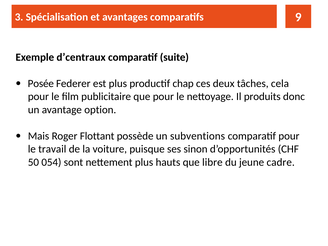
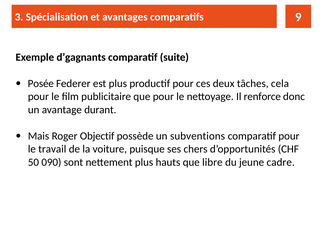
d’centraux: d’centraux -> d’gagnants (81, 57)
productif chap: chap -> pour (183, 83)
produits: produits -> renforce (262, 97)
option: option -> durant (100, 110)
Flottant: Flottant -> Objectif (97, 136)
sinon: sinon -> chers (196, 149)
054: 054 -> 090 (51, 162)
